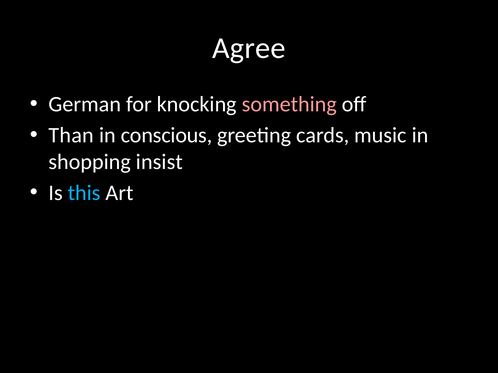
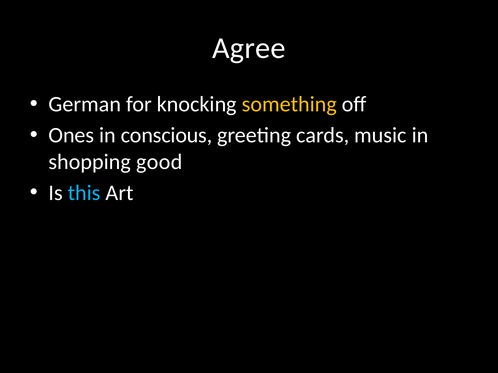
something colour: pink -> yellow (289, 104)
Than: Than -> Ones (71, 135)
insist: insist -> good (159, 162)
